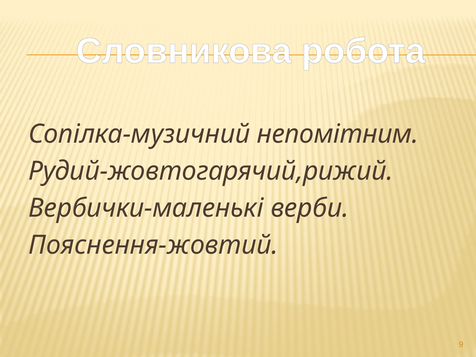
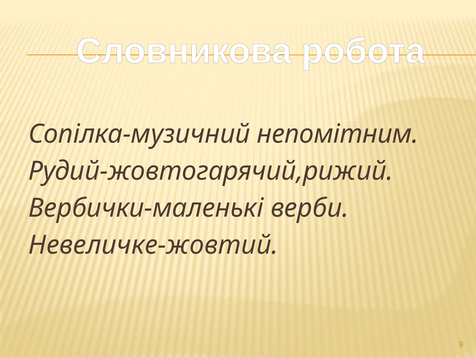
Пояснення-жовтий: Пояснення-жовтий -> Невеличке-жовтий (153, 245)
